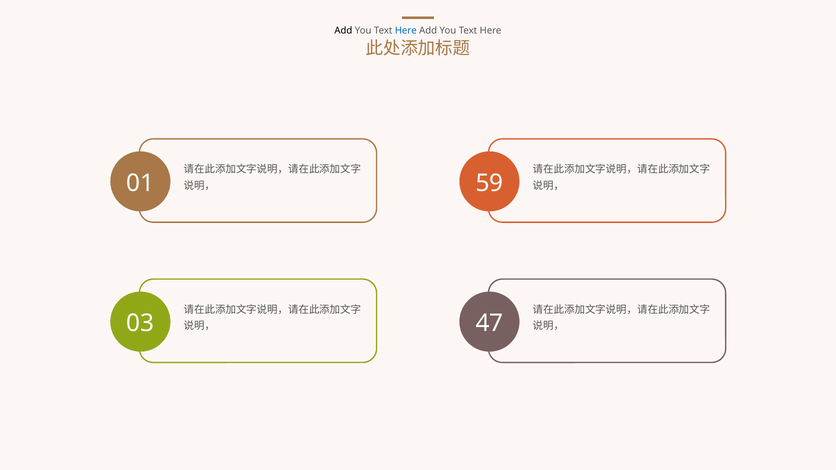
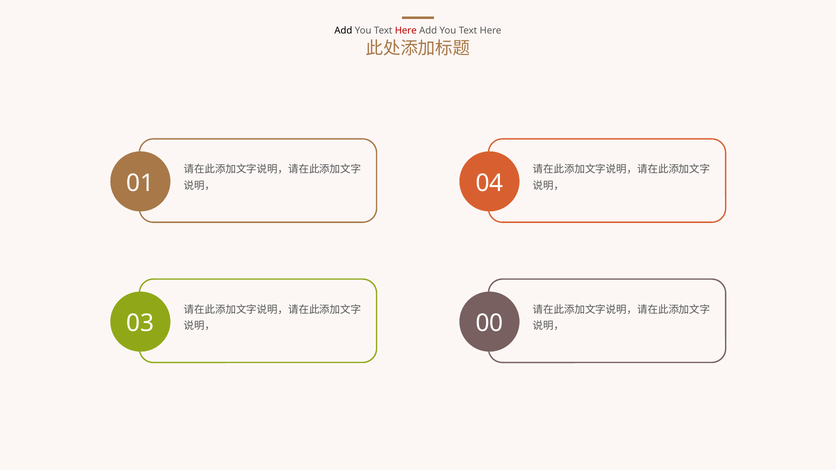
Here colour: blue -> red (406, 31)
59: 59 -> 04 (489, 183)
47: 47 -> 00 (489, 323)
